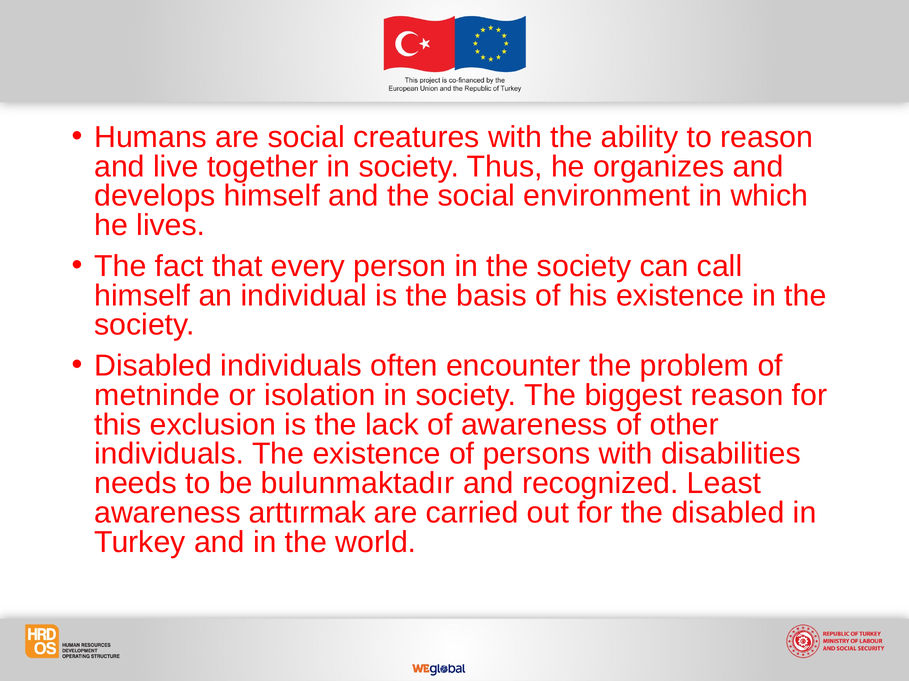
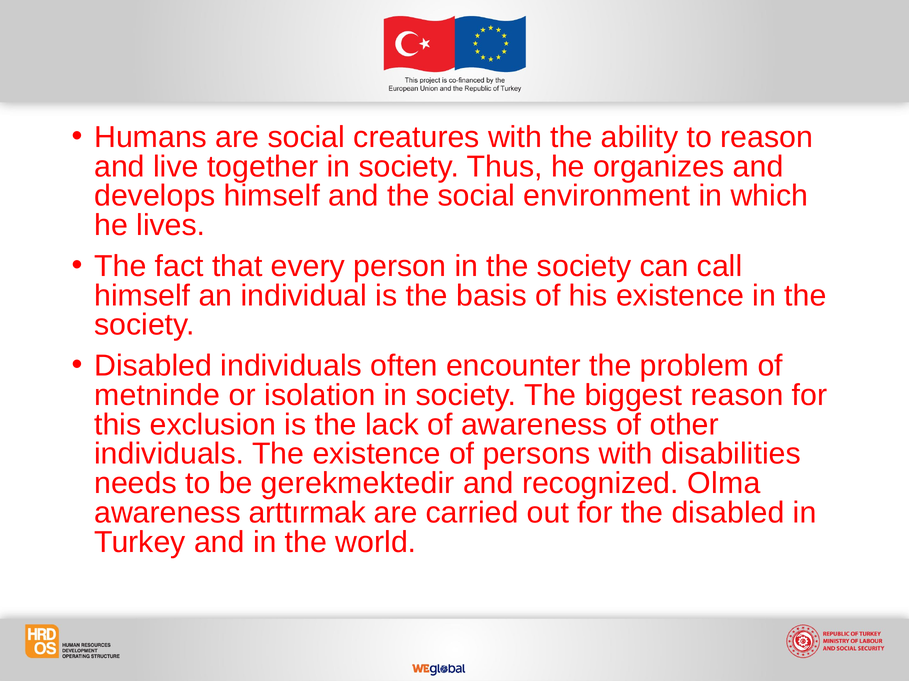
bulunmaktadır: bulunmaktadır -> gerekmektedir (358, 484)
Least: Least -> Olma (724, 484)
